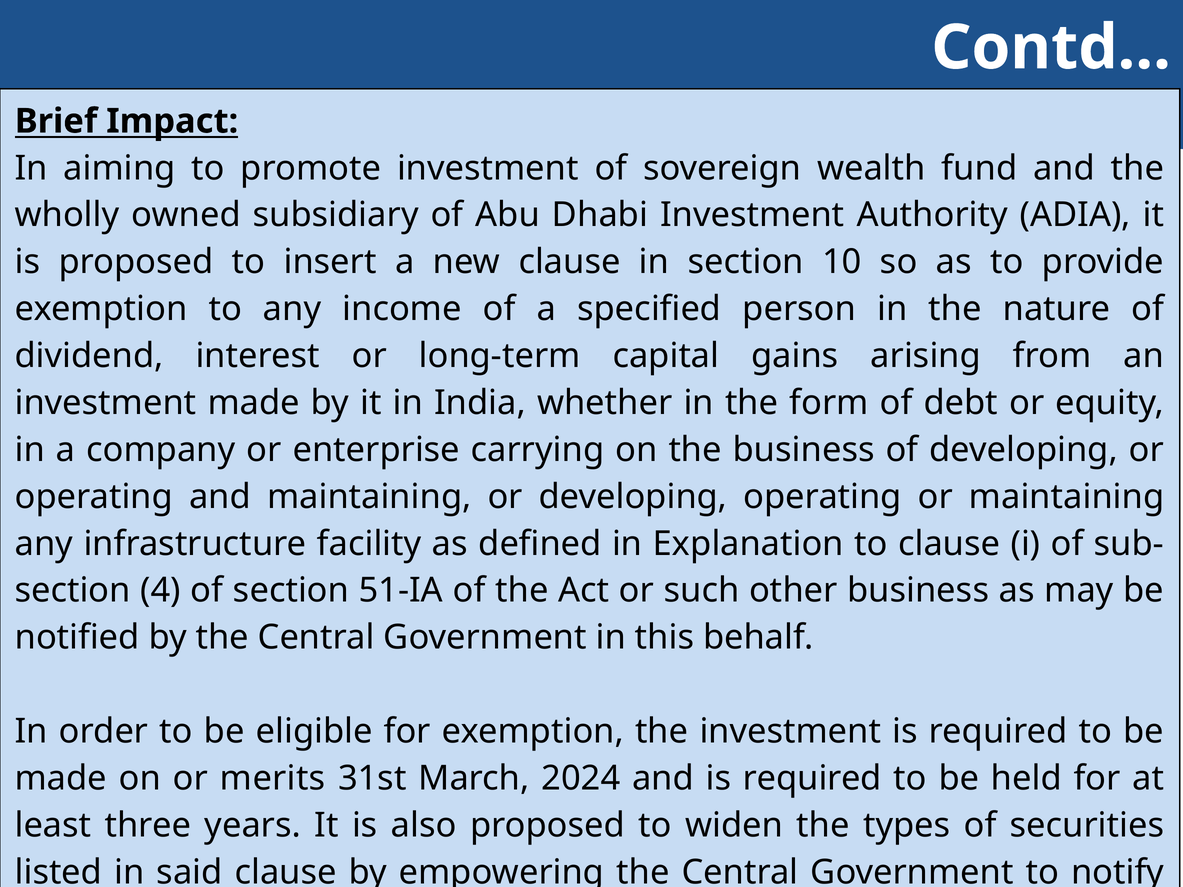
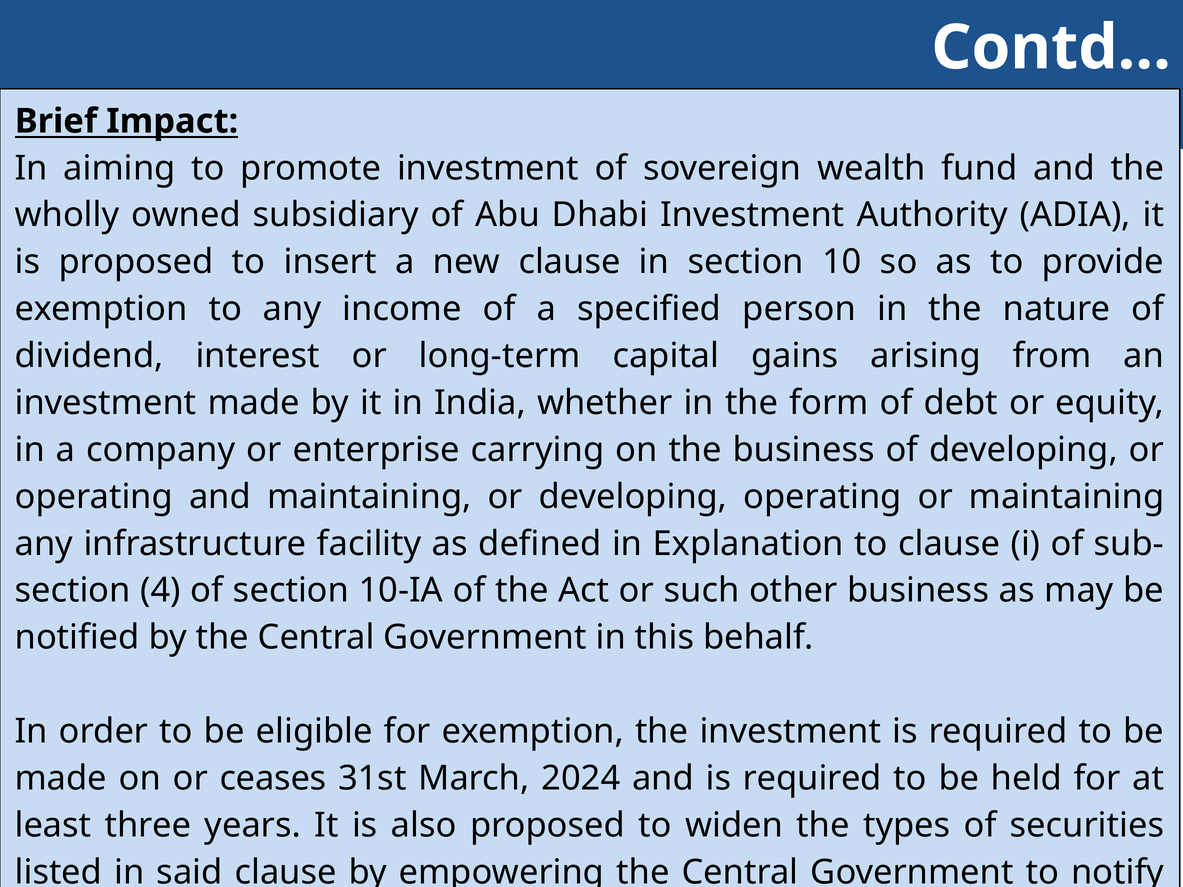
51-IA: 51-IA -> 10-IA (401, 591)
merits: merits -> ceases (273, 779)
